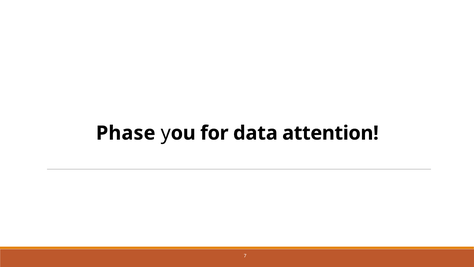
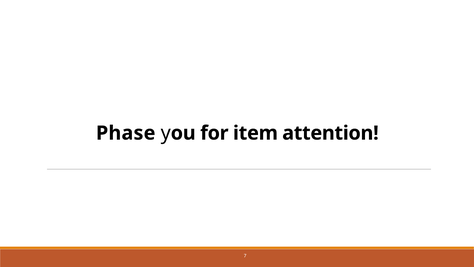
data: data -> item (255, 133)
